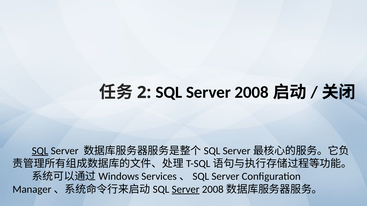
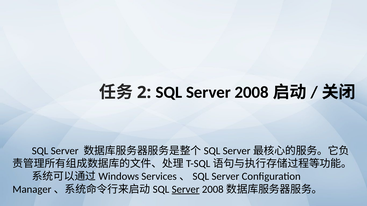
SQL underline: present -> none (40, 151)
